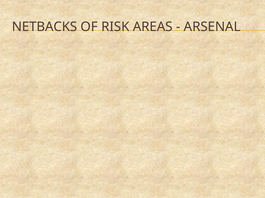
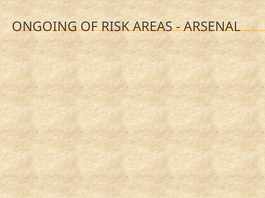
NETBACKS: NETBACKS -> ONGOING (45, 27)
